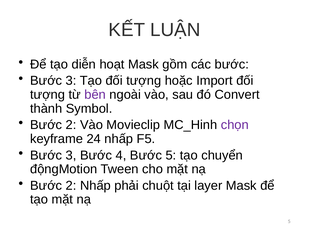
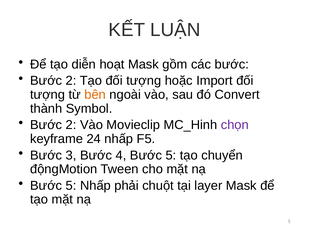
3: 3 -> 2 (71, 81)
bên colour: purple -> orange (95, 95)
2: 2 -> 5 (71, 185)
